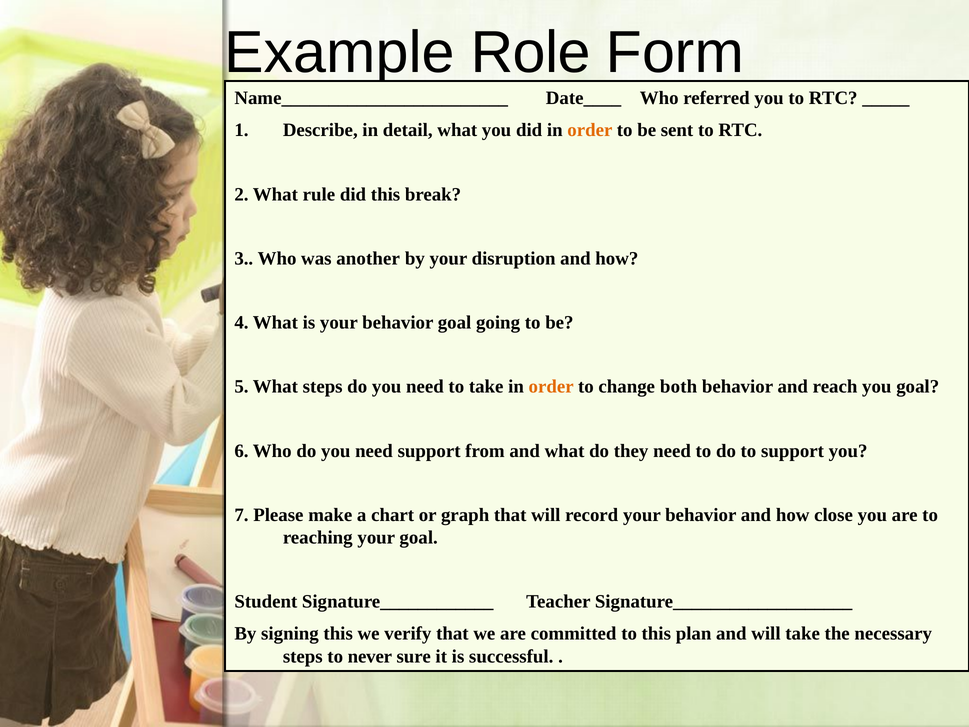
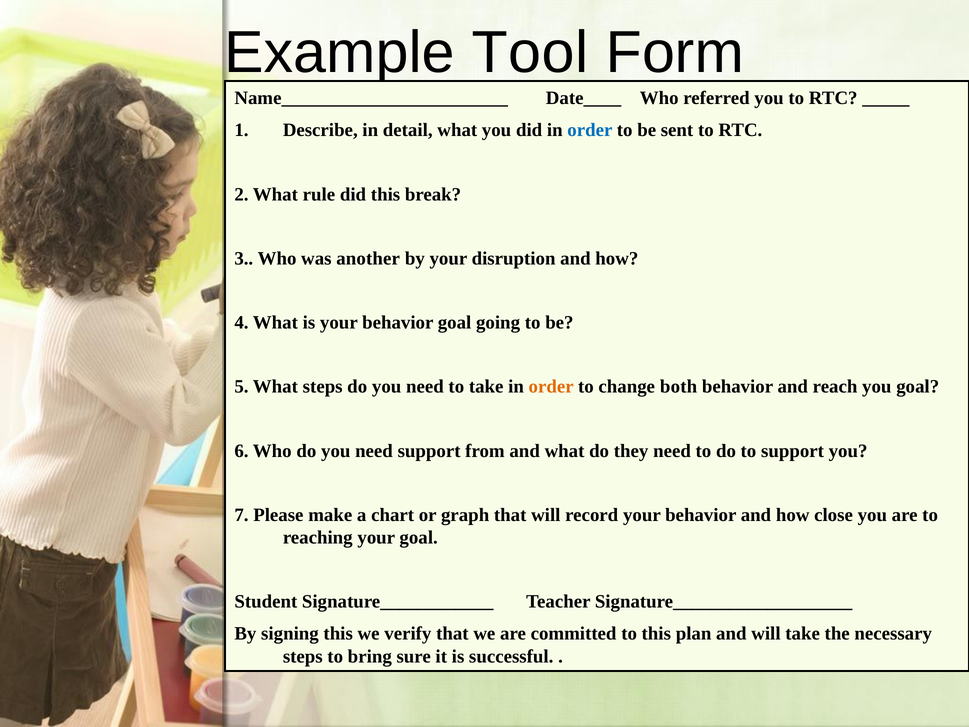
Role: Role -> Tool (530, 52)
order colour: orange -> blue (590, 130)
never: never -> bring (370, 656)
